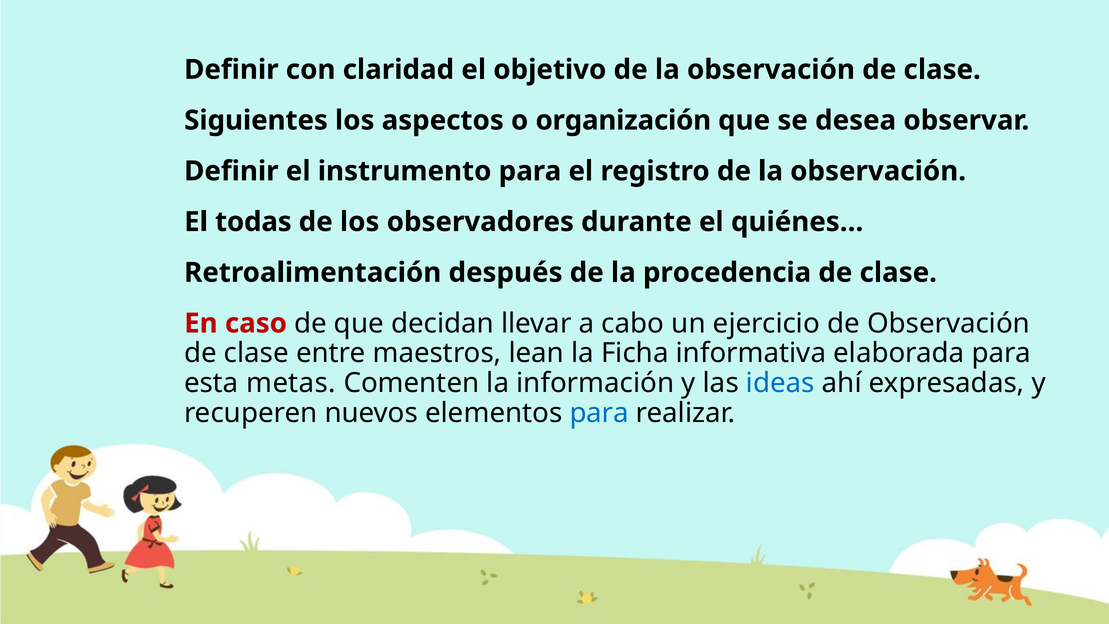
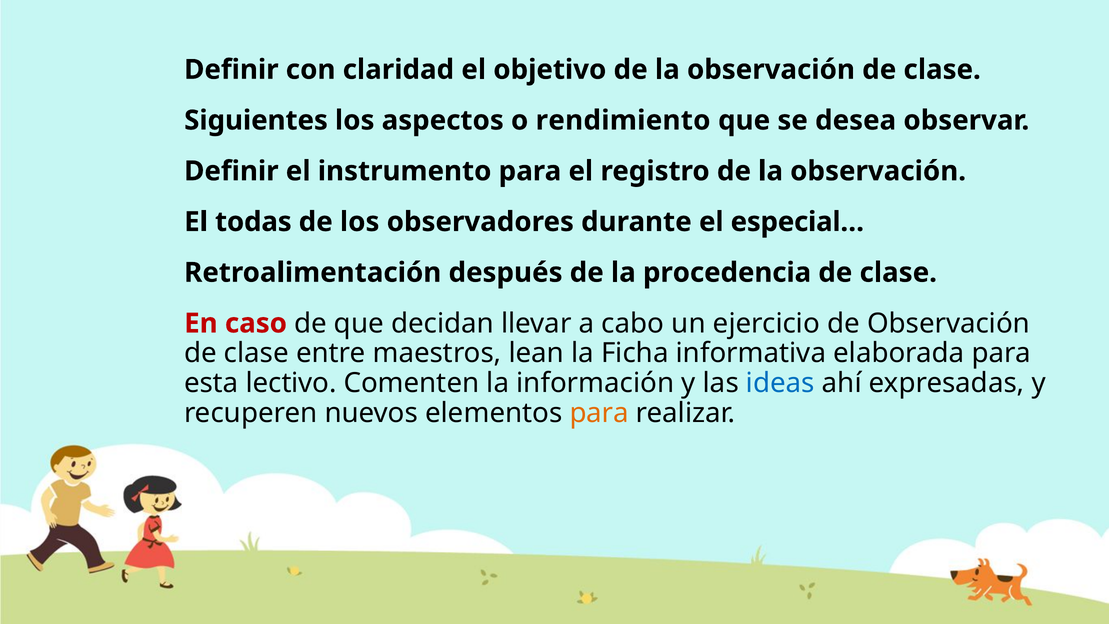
organización: organización -> rendimiento (623, 120)
quiénes…: quiénes… -> especial… (797, 222)
metas: metas -> lectivo (291, 383)
para colour: blue -> orange (599, 413)
